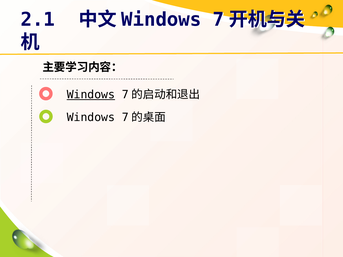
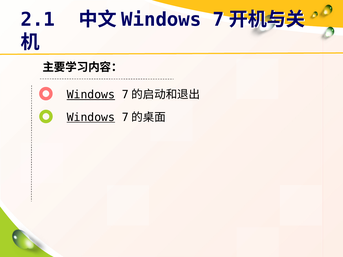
Windows underline: none -> present (91, 117)
